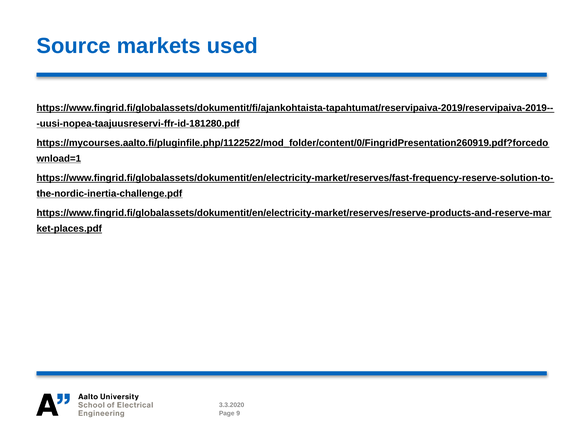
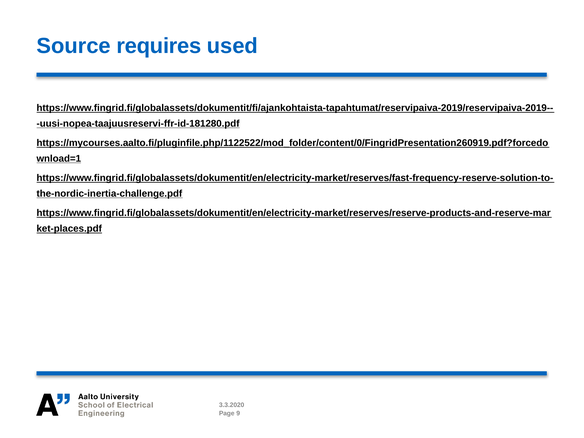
markets: markets -> requires (159, 46)
